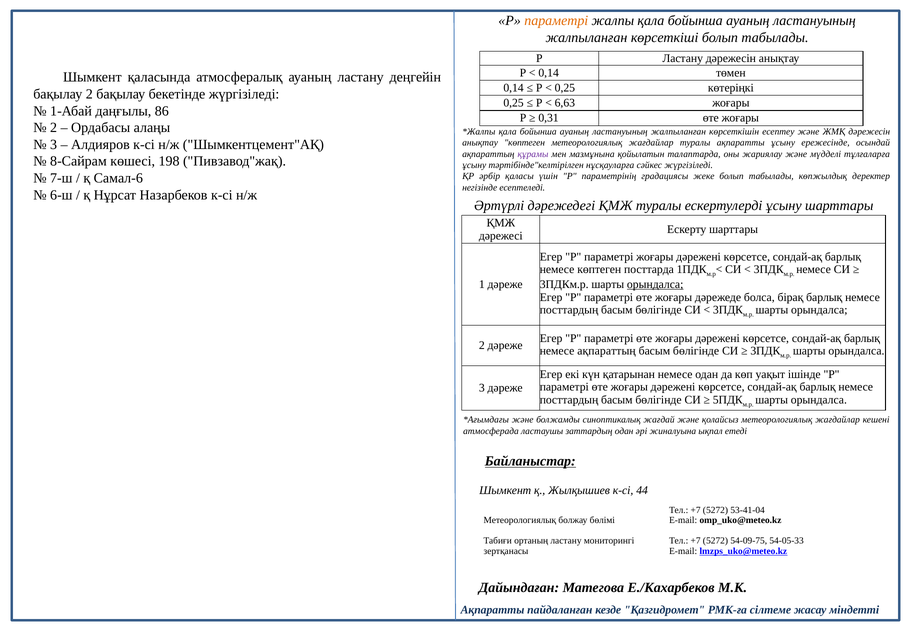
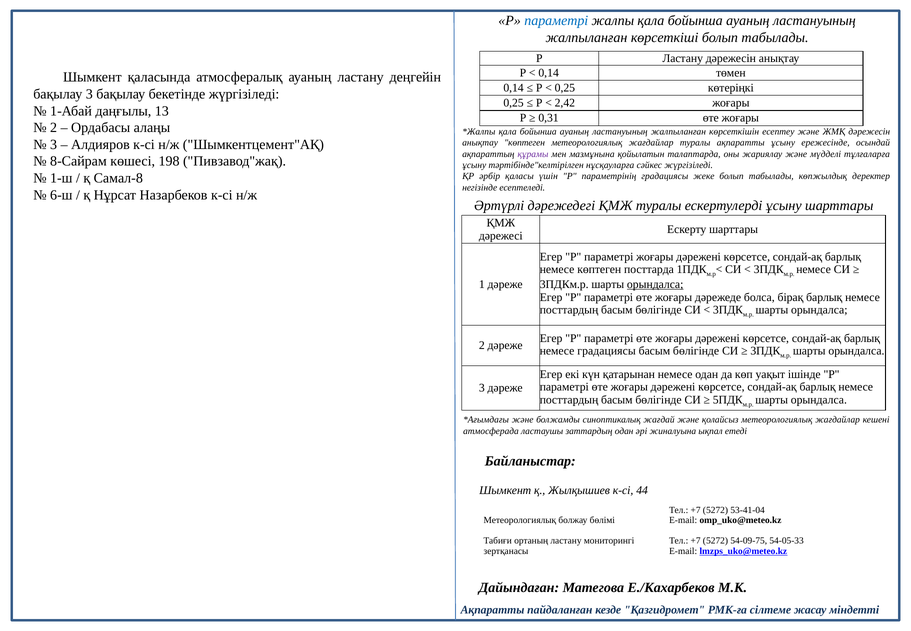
параметрі colour: orange -> blue (556, 21)
бақылау 2: 2 -> 3 (89, 94)
6,63: 6,63 -> 2,42 (565, 103)
86: 86 -> 13 (162, 111)
7-ш: 7-ш -> 1-ш (61, 178)
Самал-6: Самал-6 -> Самал-8 (118, 178)
немесе ақпараттың: ақпараттың -> градациясы (607, 351)
Байланыстар underline: present -> none (530, 461)
